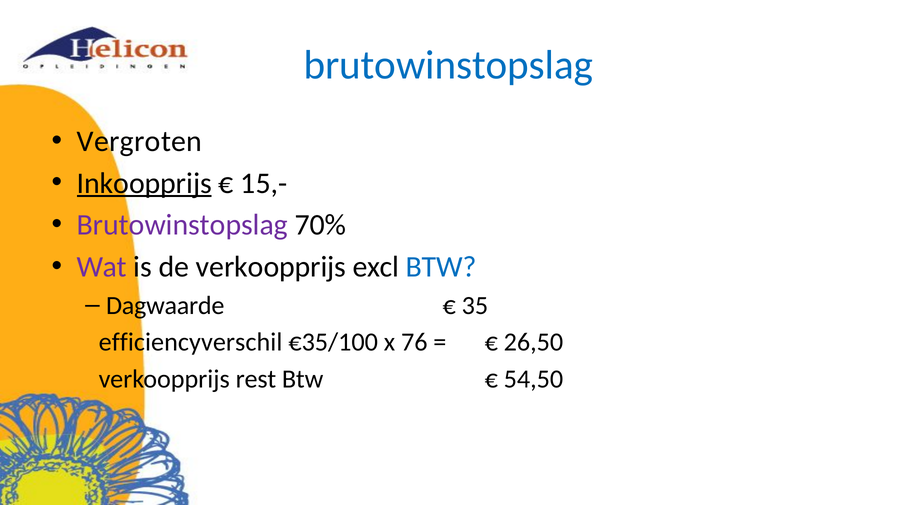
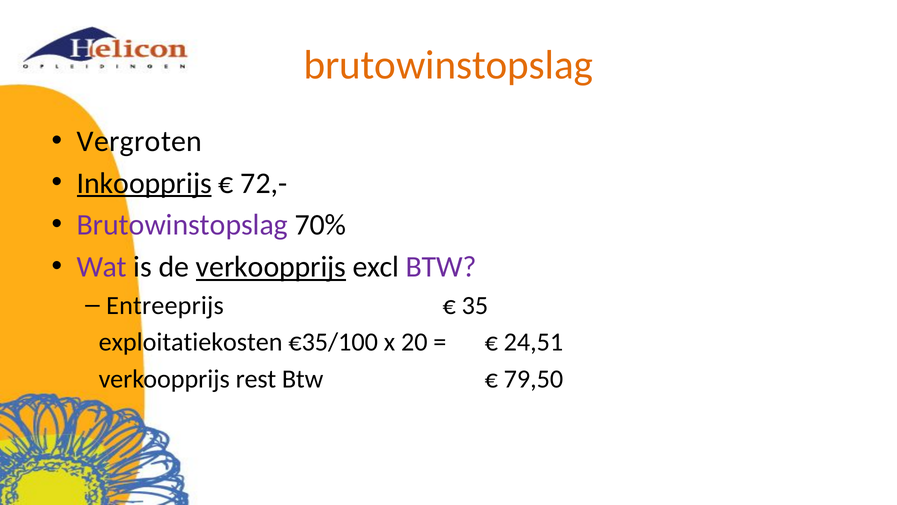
brutowinstopslag colour: blue -> orange (448, 65)
15,-: 15,- -> 72,- (264, 183)
verkoopprijs underline: none -> present (271, 267)
BTW colour: blue -> purple (441, 267)
Dagwaarde: Dagwaarde -> Entreeprijs (165, 305)
efficiencyverschil: efficiencyverschil -> exploitatiekosten (191, 342)
76: 76 -> 20 (414, 342)
26,50: 26,50 -> 24,51 (533, 342)
54,50: 54,50 -> 79,50 (533, 379)
